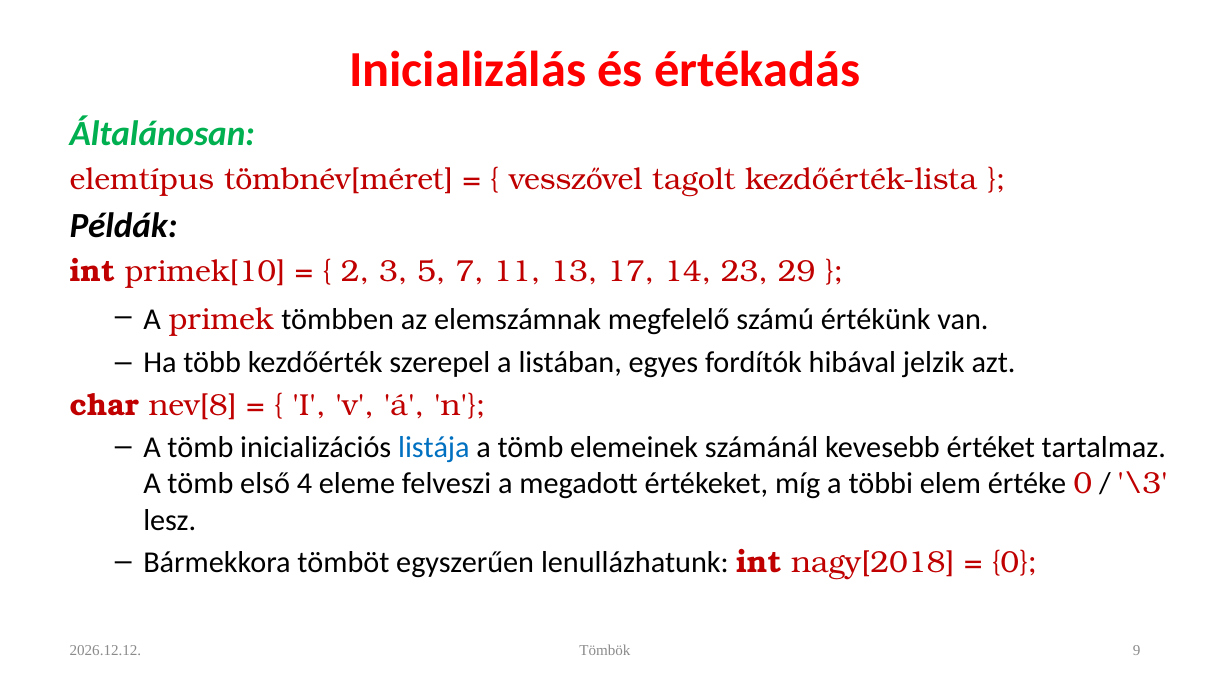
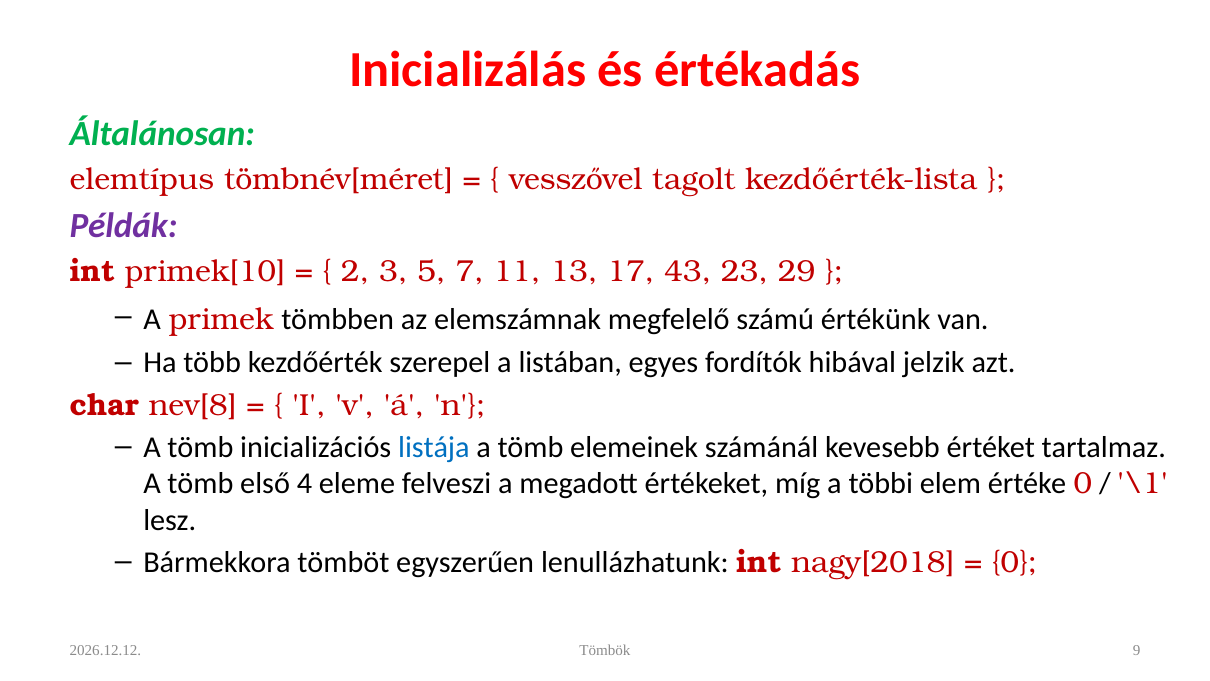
Példák colour: black -> purple (124, 226)
14: 14 -> 43 (688, 271)
\3: \3 -> \1 (1143, 484)
